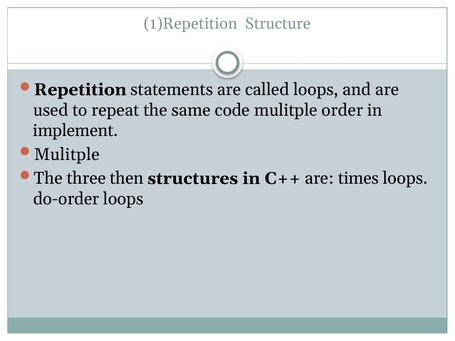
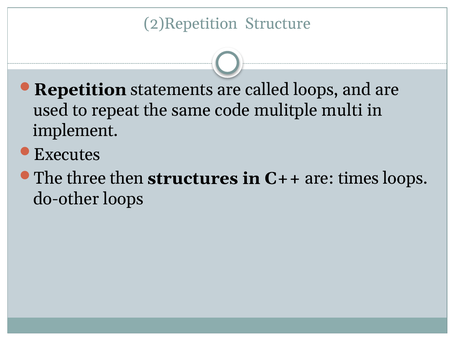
1)Repetition: 1)Repetition -> 2)Repetition (191, 24)
order: order -> multi (342, 110)
Mulitple: Mulitple -> Executes (67, 155)
do-order: do-order -> do-other (66, 199)
